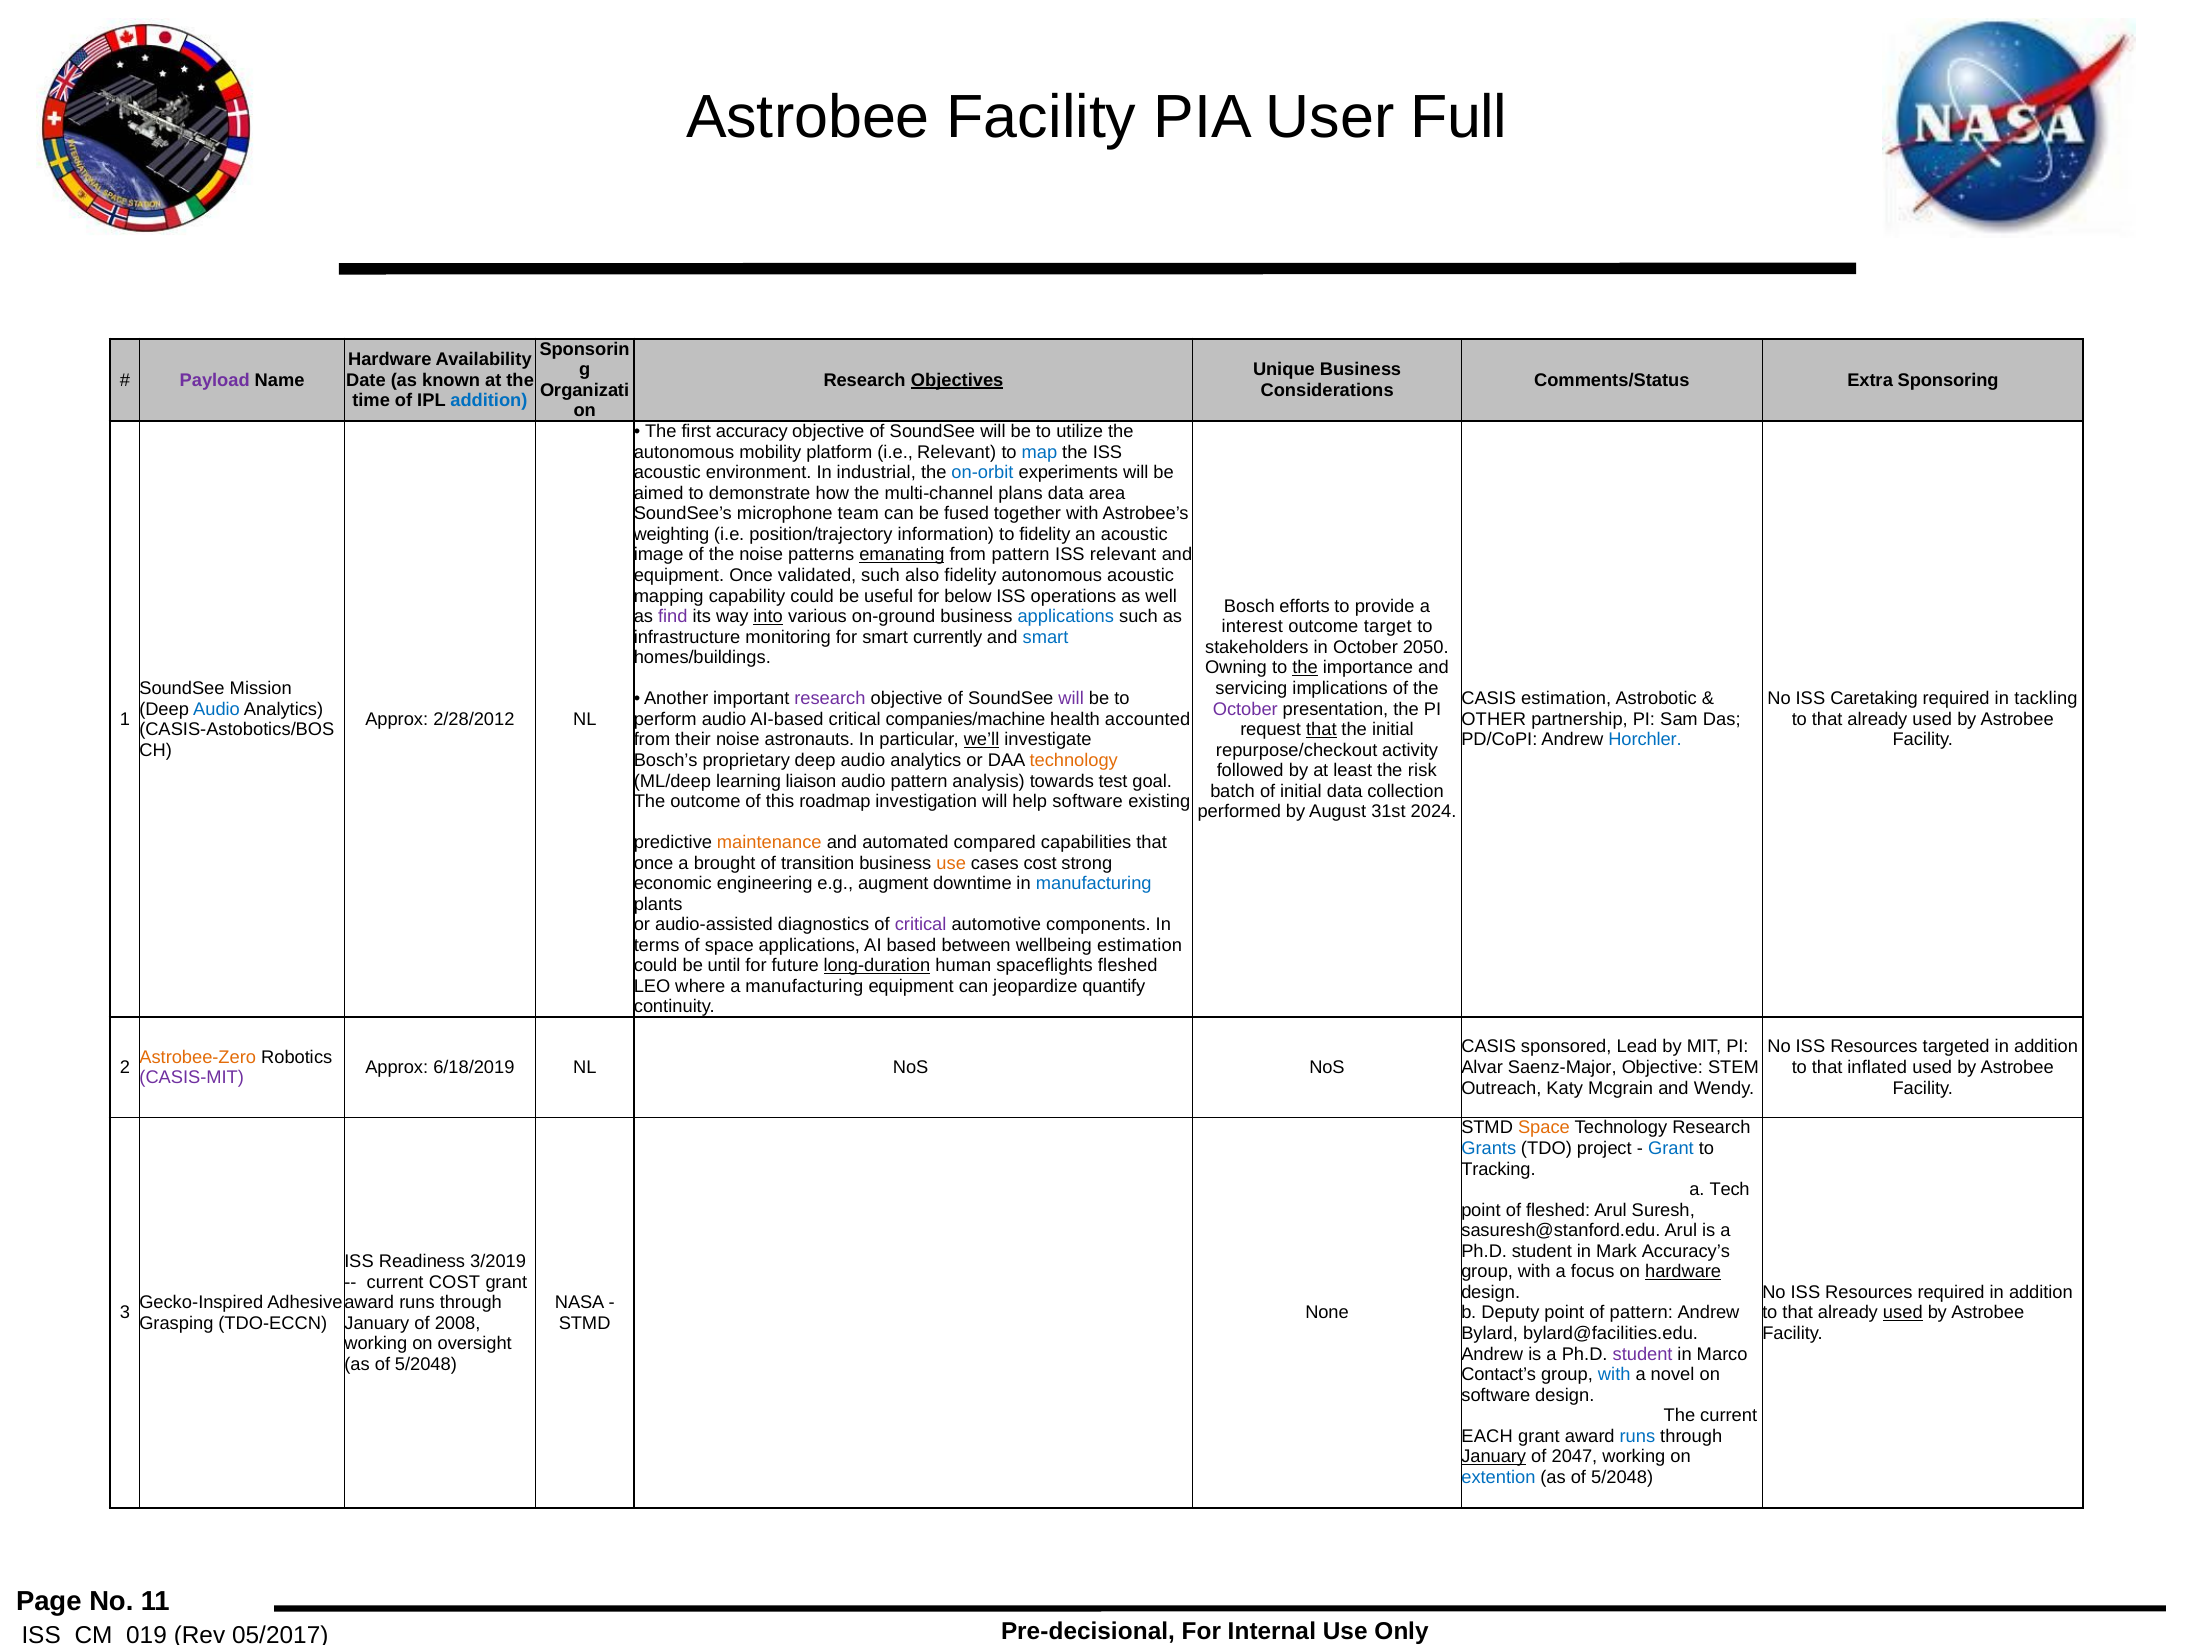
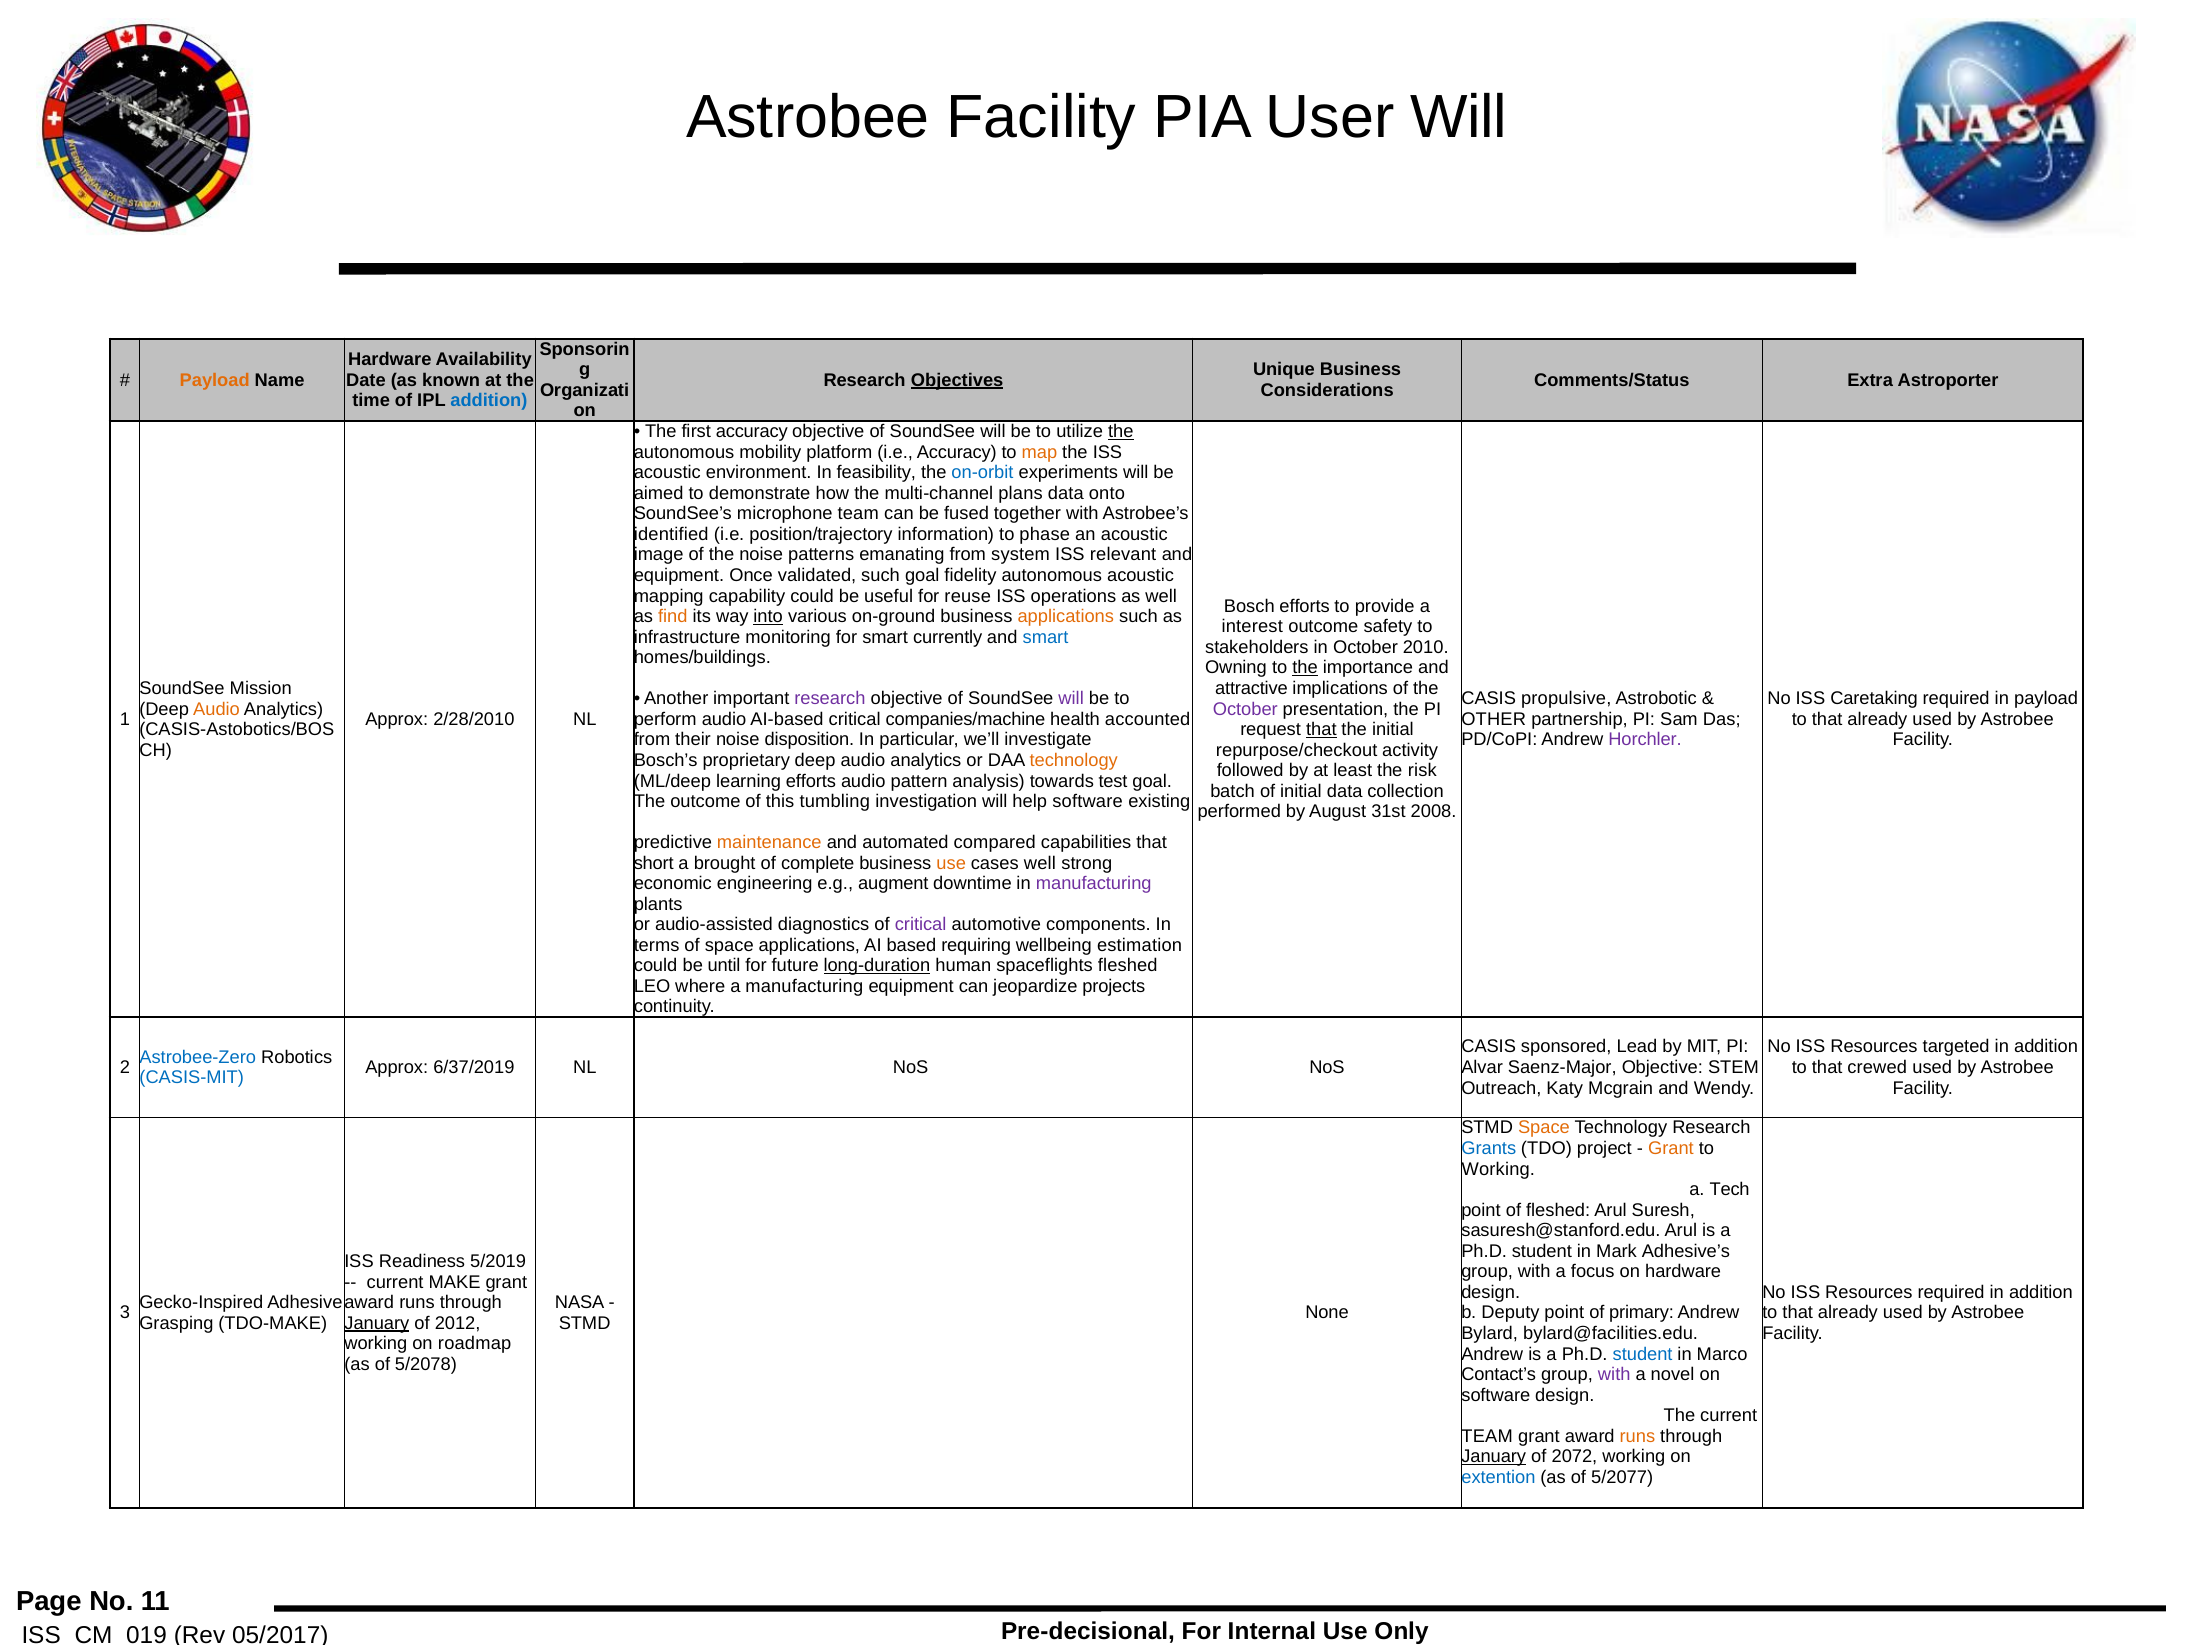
User Full: Full -> Will (1459, 118)
Payload colour: purple -> orange (215, 380)
Sponsoring: Sponsoring -> Astroporter (1948, 380)
the underline: none -> present (1121, 432)
i.e Relevant: Relevant -> Accuracy (957, 452)
map colour: blue -> orange (1039, 452)
industrial: industrial -> feasibility (876, 473)
area: area -> onto (1107, 493)
weighting: weighting -> identified (671, 534)
to fidelity: fidelity -> phase (1045, 534)
emanating underline: present -> none (902, 555)
from pattern: pattern -> system (1021, 555)
such also: also -> goal (922, 575)
below: below -> reuse (968, 596)
find colour: purple -> orange (673, 616)
applications colour: blue -> orange (1066, 616)
target: target -> safety (1388, 627)
2050: 2050 -> 2010 (1426, 647)
servicing: servicing -> attractive (1251, 688)
CASIS estimation: estimation -> propulsive (1566, 699)
in tackling: tackling -> payload (2046, 699)
Audio colour: blue -> orange (217, 709)
2/28/2012: 2/28/2012 -> 2/28/2010 (474, 719)
astronauts: astronauts -> disposition (809, 740)
we’ll underline: present -> none (982, 740)
Horchler colour: blue -> purple (1645, 740)
learning liaison: liaison -> efforts (811, 781)
roadmap: roadmap -> tumbling (835, 801)
2024: 2024 -> 2008 (1434, 812)
once: once -> short (654, 863)
transition: transition -> complete (818, 863)
cases cost: cost -> well (1040, 863)
manufacturing colour: blue -> purple (1094, 884)
between: between -> requiring (976, 945)
quantify: quantify -> projects (1114, 986)
Astrobee-Zero colour: orange -> blue (198, 1057)
6/18/2019: 6/18/2019 -> 6/37/2019 (474, 1067)
inflated: inflated -> crewed (1877, 1067)
CASIS-MIT colour: purple -> blue (192, 1078)
Grant colour: blue -> orange (1671, 1148)
Tracking: Tracking -> Working (1498, 1169)
Accuracy’s: Accuracy’s -> Adhesive’s (1686, 1251)
3/2019: 3/2019 -> 5/2019 (498, 1261)
hardware underline: present -> none (1683, 1272)
current COST: COST -> MAKE (455, 1282)
of pattern: pattern -> primary (1642, 1313)
used underline: present -> none (1903, 1313)
TDO-ECCN: TDO-ECCN -> TDO-MAKE (273, 1323)
January underline: none -> present (377, 1323)
2008: 2008 -> 2012 (458, 1323)
oversight: oversight -> roadmap (475, 1344)
student colour: purple -> blue (1643, 1354)
5/2048: 5/2048 -> 5/2078 (426, 1364)
with colour: blue -> purple (1614, 1374)
EACH: EACH -> TEAM (1487, 1436)
runs colour: blue -> orange (1637, 1436)
2047: 2047 -> 2072 (1574, 1457)
5/2048: 5/2048 -> 5/2077 (1622, 1477)
